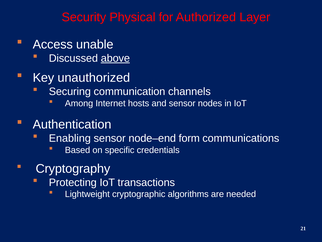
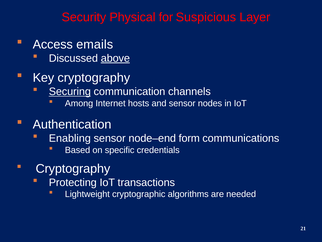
Authorized: Authorized -> Suspicious (206, 17)
unable: unable -> emails (95, 44)
Key unauthorized: unauthorized -> cryptography (94, 78)
Securing underline: none -> present (70, 91)
